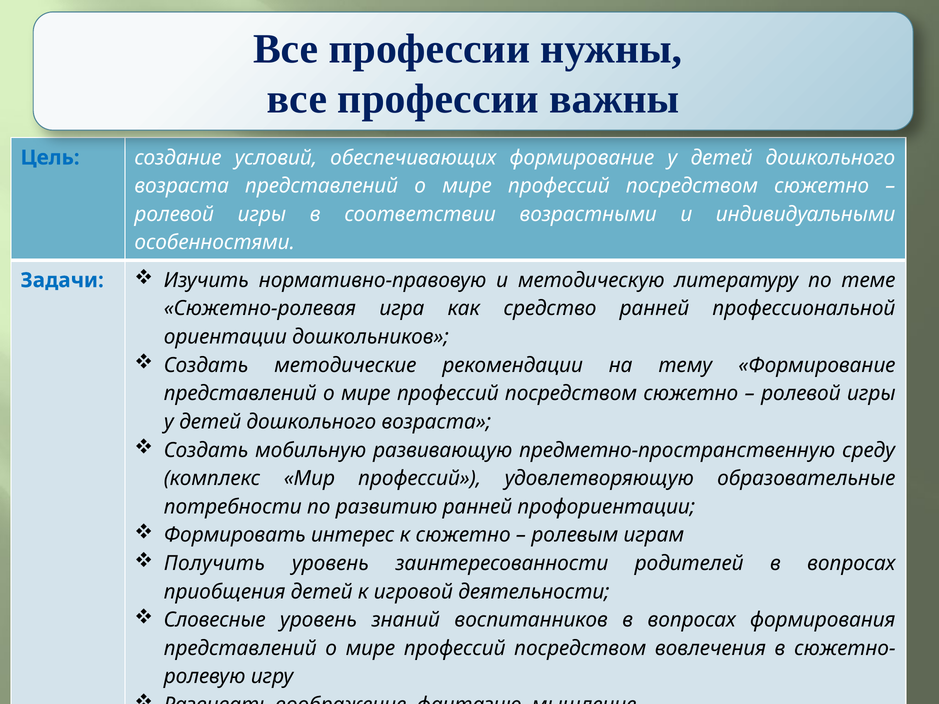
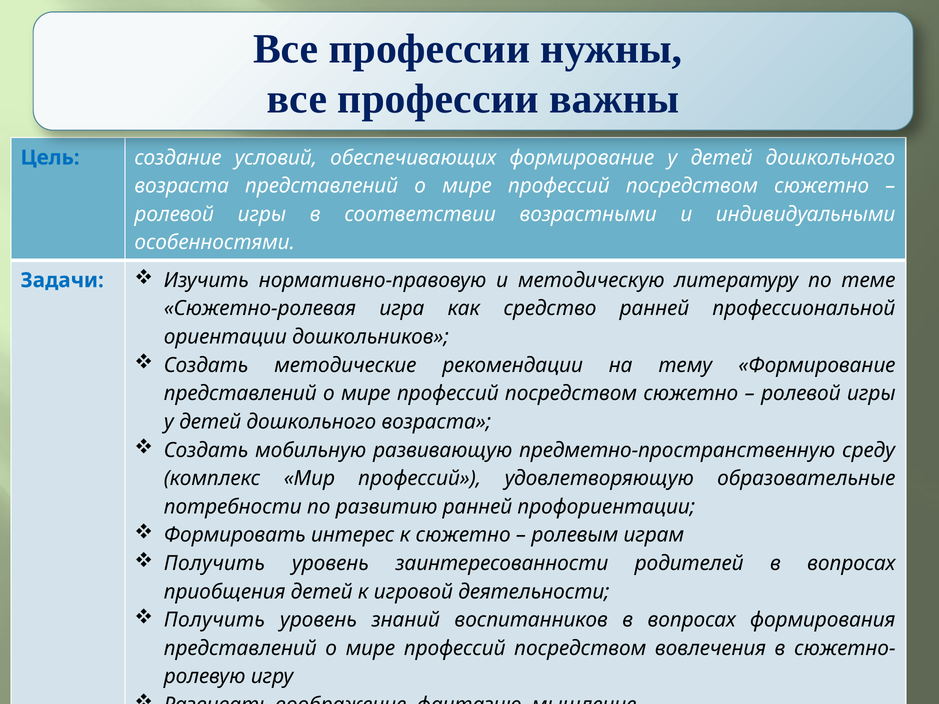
Словесные: Словесные -> Получить (214, 620)
